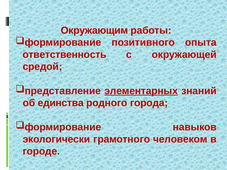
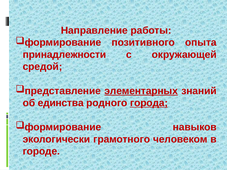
Окружающим: Окружающим -> Направление (94, 30)
ответственность: ответственность -> принадлежности (64, 55)
города underline: none -> present (149, 103)
